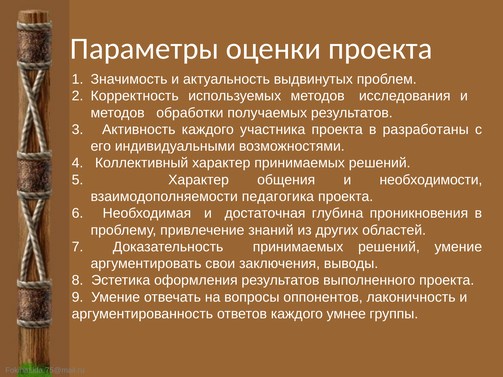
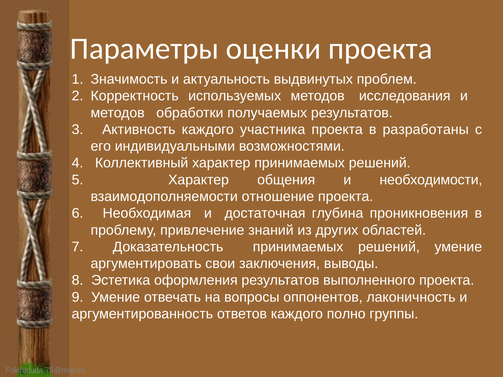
педагогика: педагогика -> отношение (278, 197)
умнее: умнее -> полно (346, 314)
